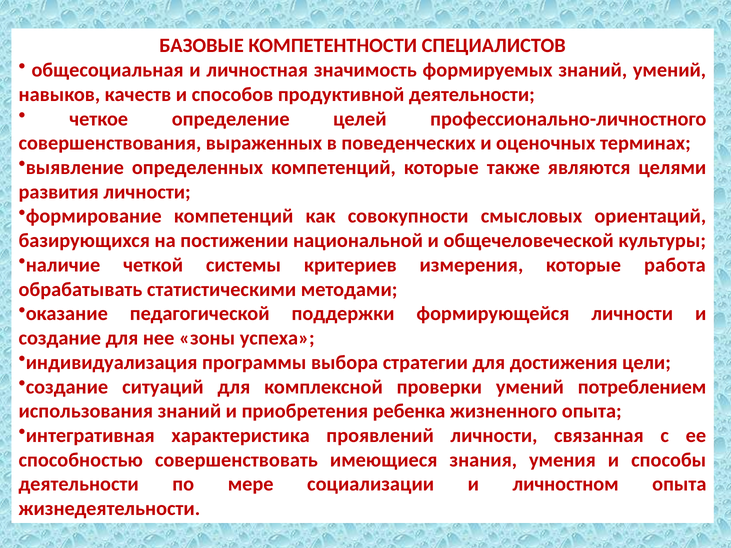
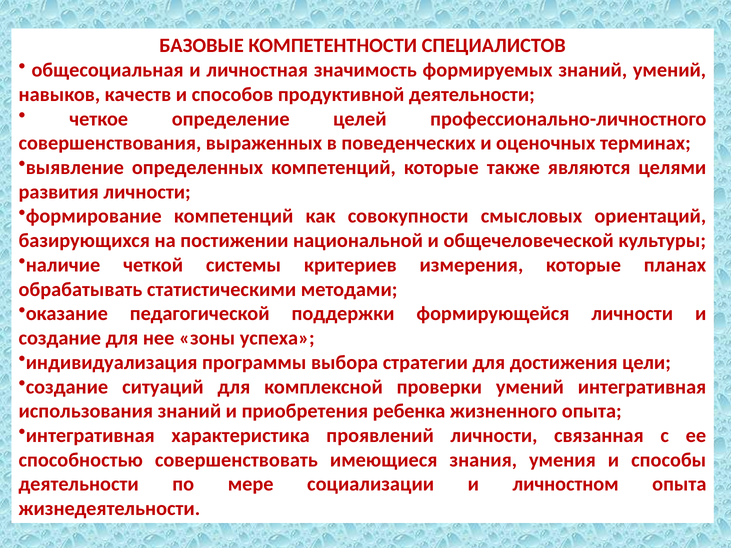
работа: работа -> планах (675, 265)
умений потреблением: потреблением -> интегративная (642, 387)
